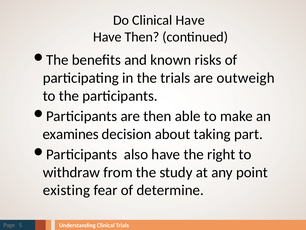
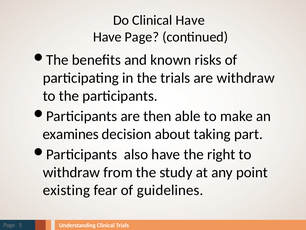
Have Then: Then -> Page (142, 37)
are outweigh: outweigh -> withdraw (246, 78)
determine: determine -> guidelines (170, 190)
